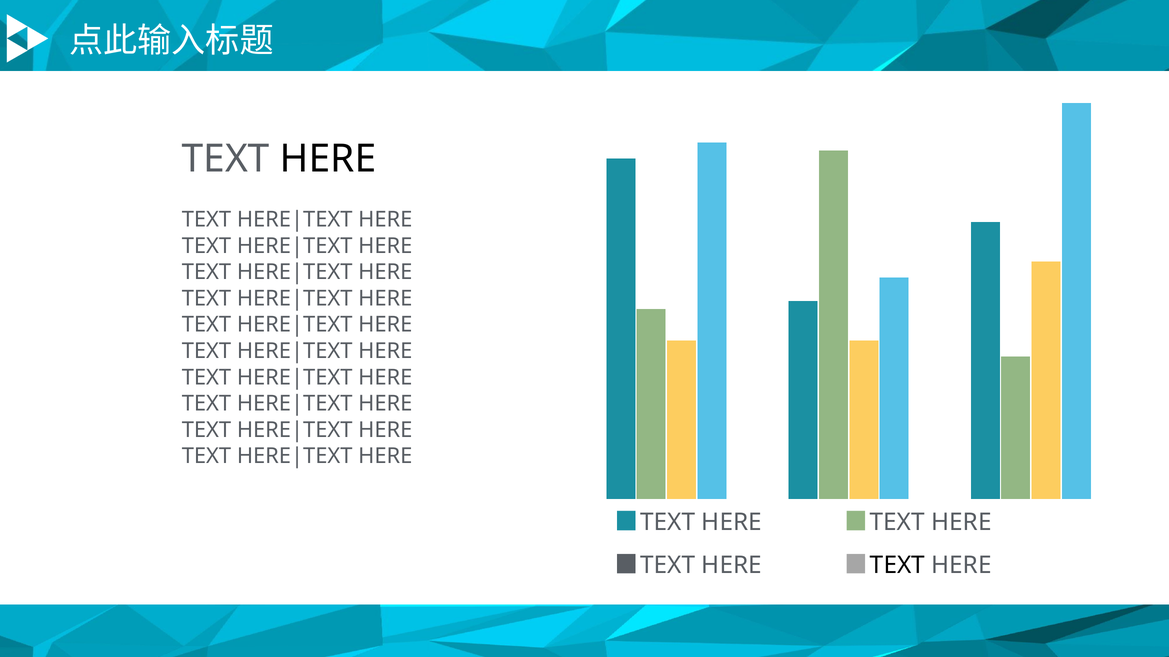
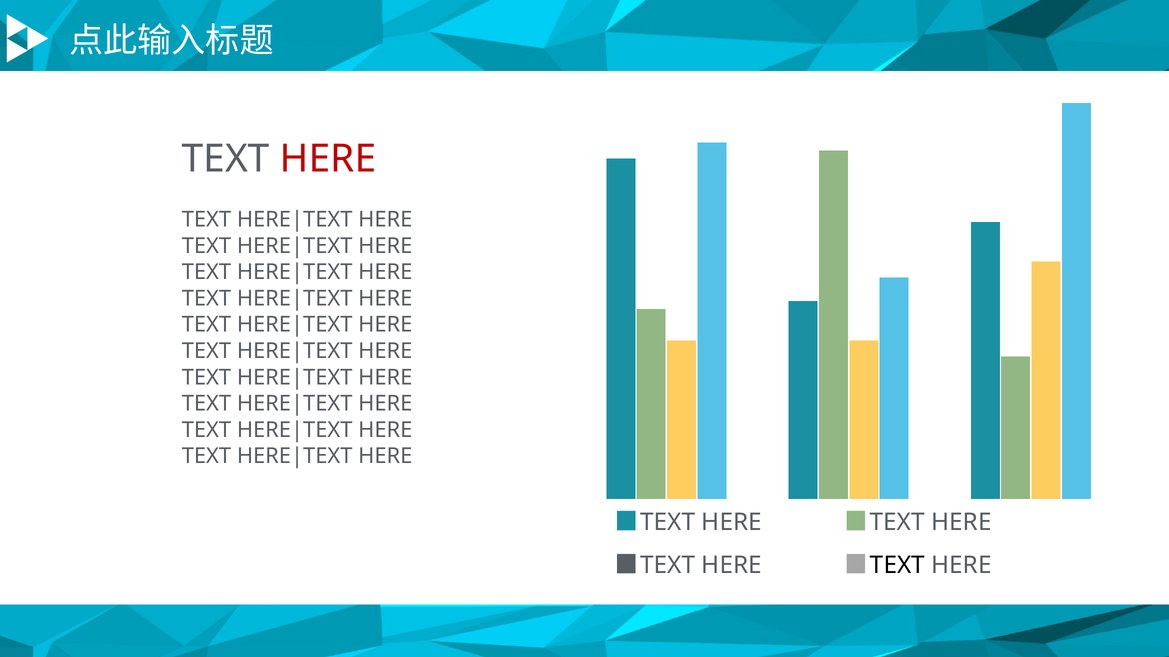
HERE colour: black -> red (328, 159)
